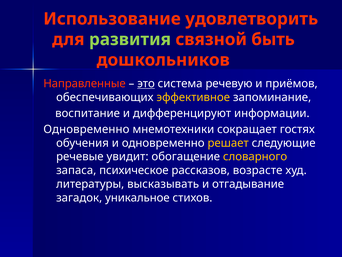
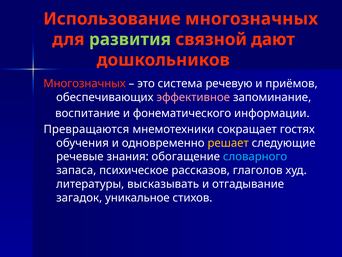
Использование удовлетворить: удовлетворить -> многозначных (252, 19)
быть: быть -> дают (273, 39)
Направленные: Направленные -> Многозначных (85, 83)
это underline: present -> none (146, 83)
эффективное colour: yellow -> pink (193, 97)
дифференцируют: дифференцируют -> фонематического (182, 113)
Одновременно: Одновременно -> Превращаются (86, 129)
увидит: увидит -> знания (128, 156)
словарного colour: yellow -> light blue (255, 156)
возрасте: возрасте -> глаголов (258, 170)
